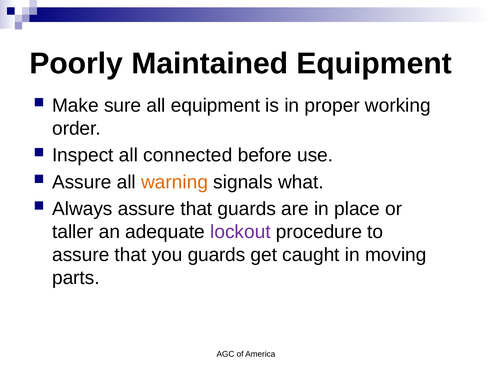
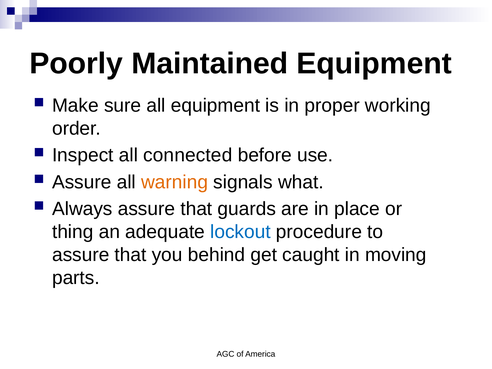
taller: taller -> thing (73, 232)
lockout colour: purple -> blue (240, 232)
you guards: guards -> behind (216, 255)
